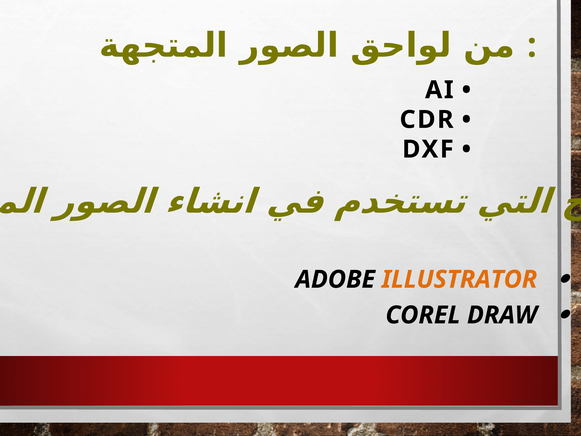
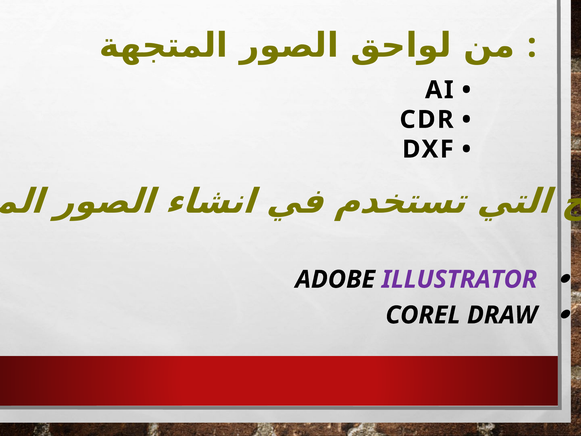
ILLUSTRATOR colour: orange -> purple (459, 279)
